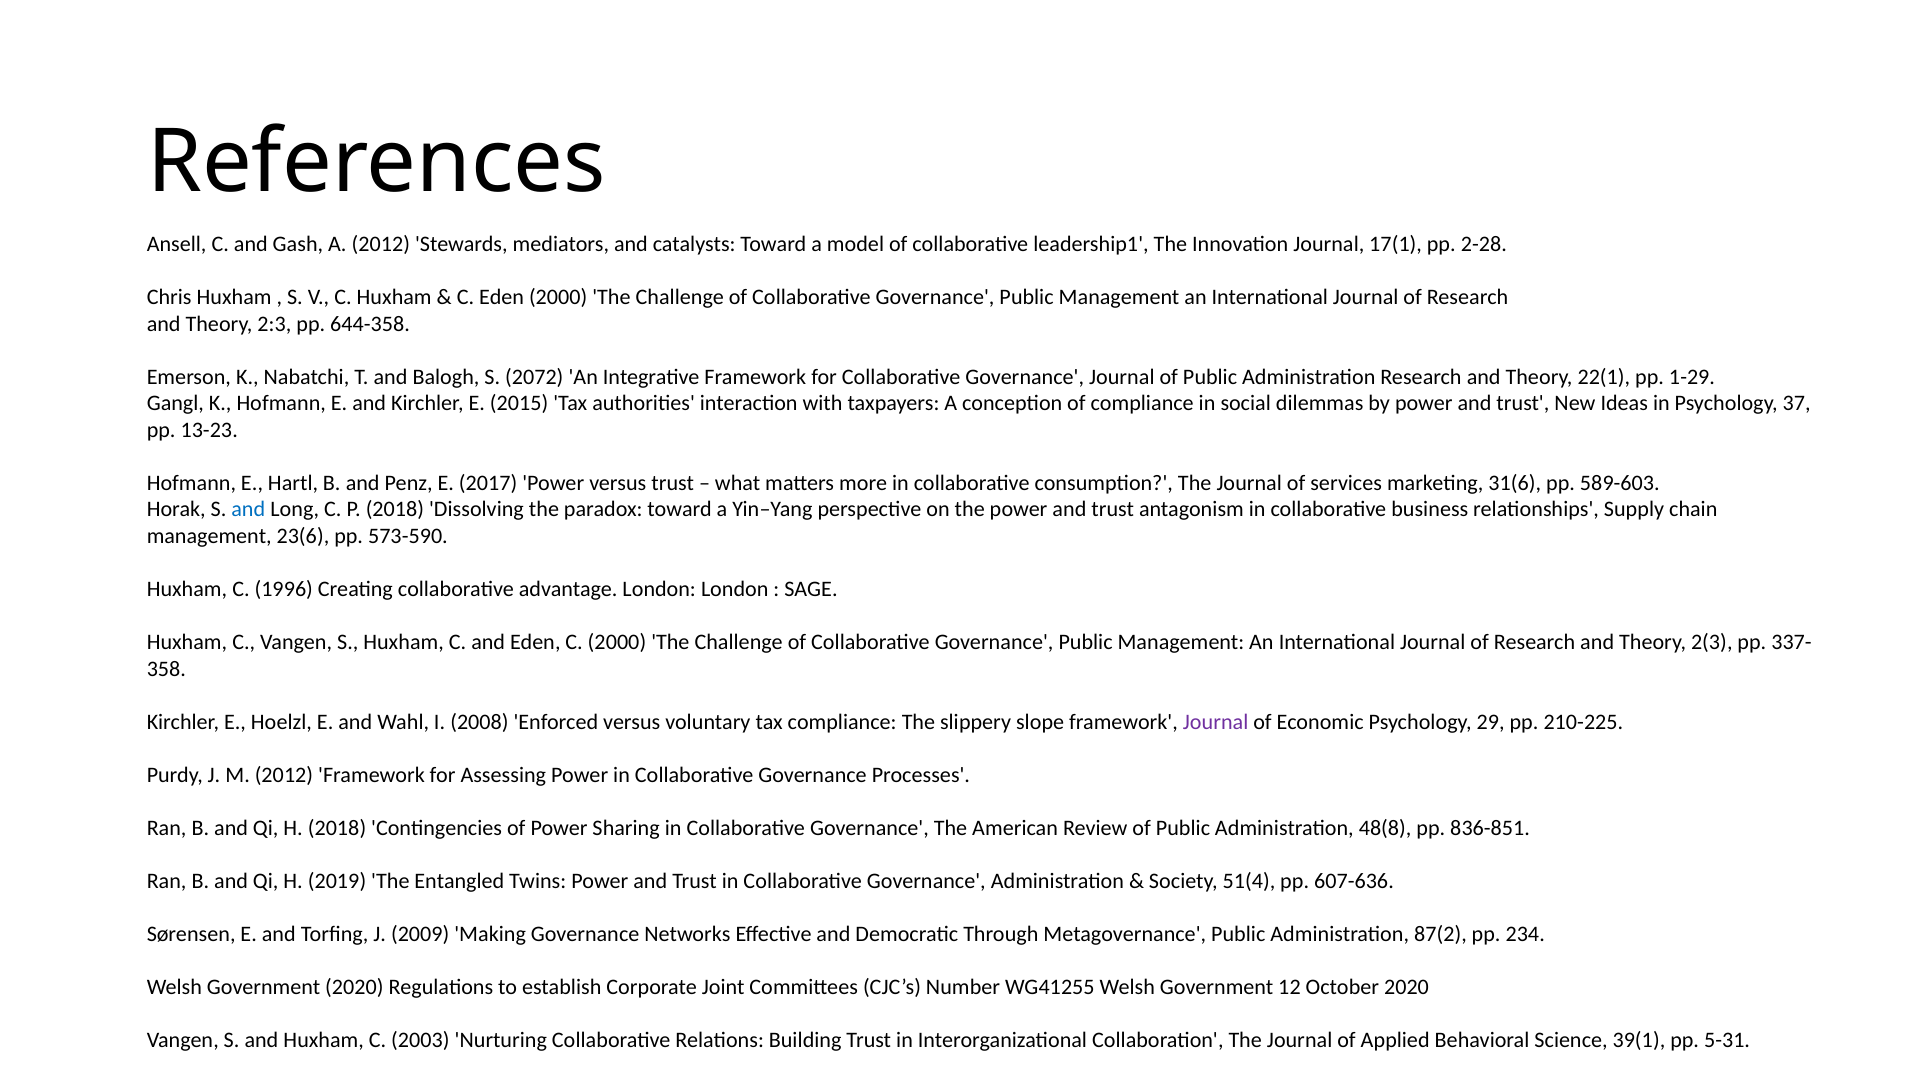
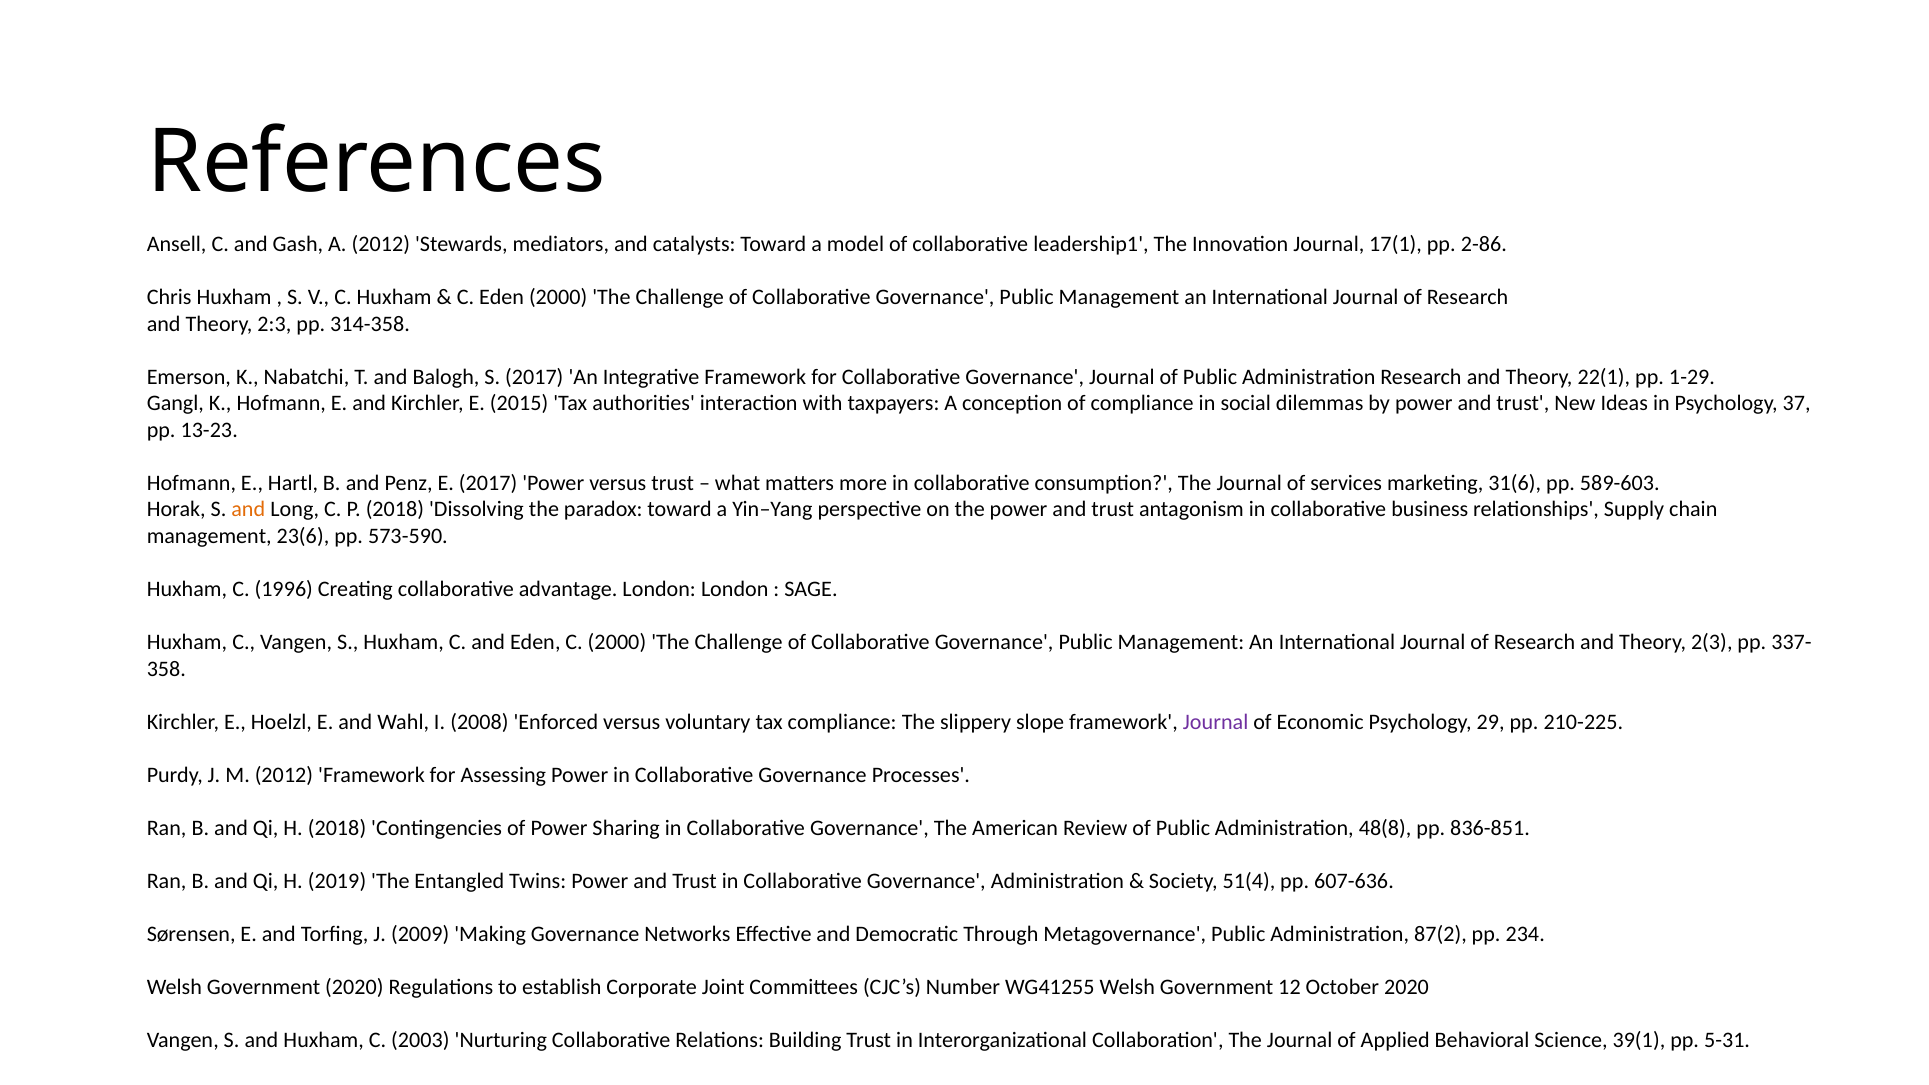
2-28: 2-28 -> 2-86 (1484, 244)
644-358: 644-358 -> 314-358 (370, 324)
S 2072: 2072 -> 2017 (534, 377)
and colour: blue -> orange (248, 510)
